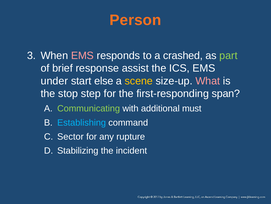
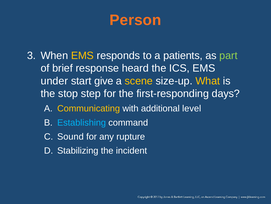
EMS colour: pink -> yellow (82, 55)
crashed: crashed -> patients (183, 55)
assist: assist -> heard (135, 68)
else: else -> give (104, 81)
What colour: pink -> yellow (208, 81)
span: span -> days (226, 93)
Communicating colour: light green -> yellow (89, 108)
must: must -> level (192, 108)
Sector: Sector -> Sound (70, 136)
